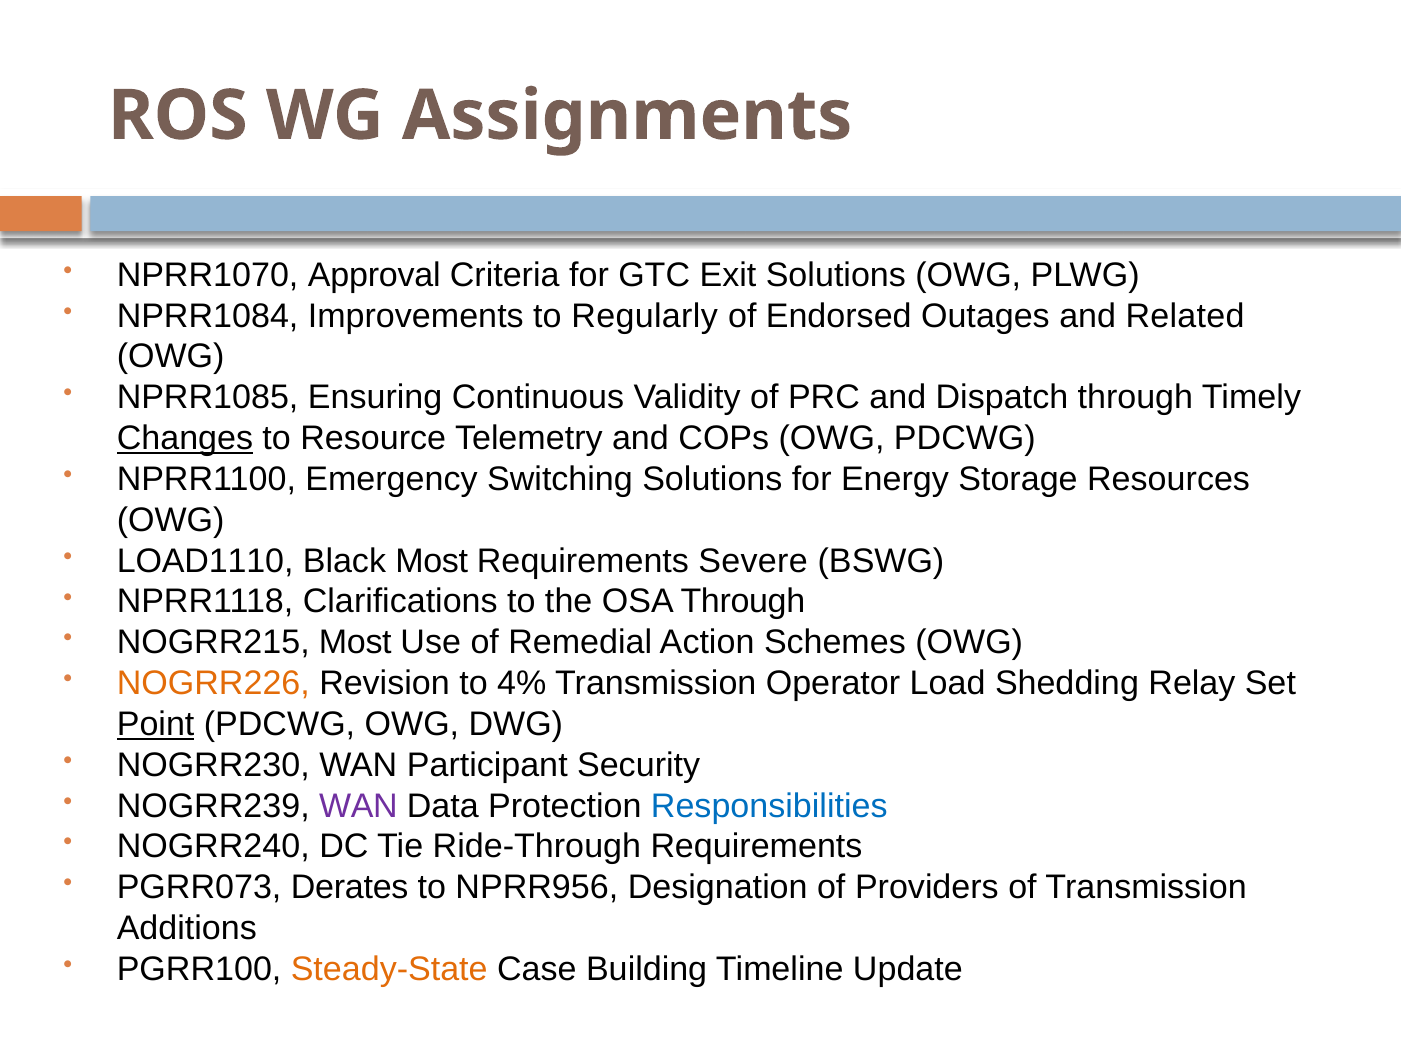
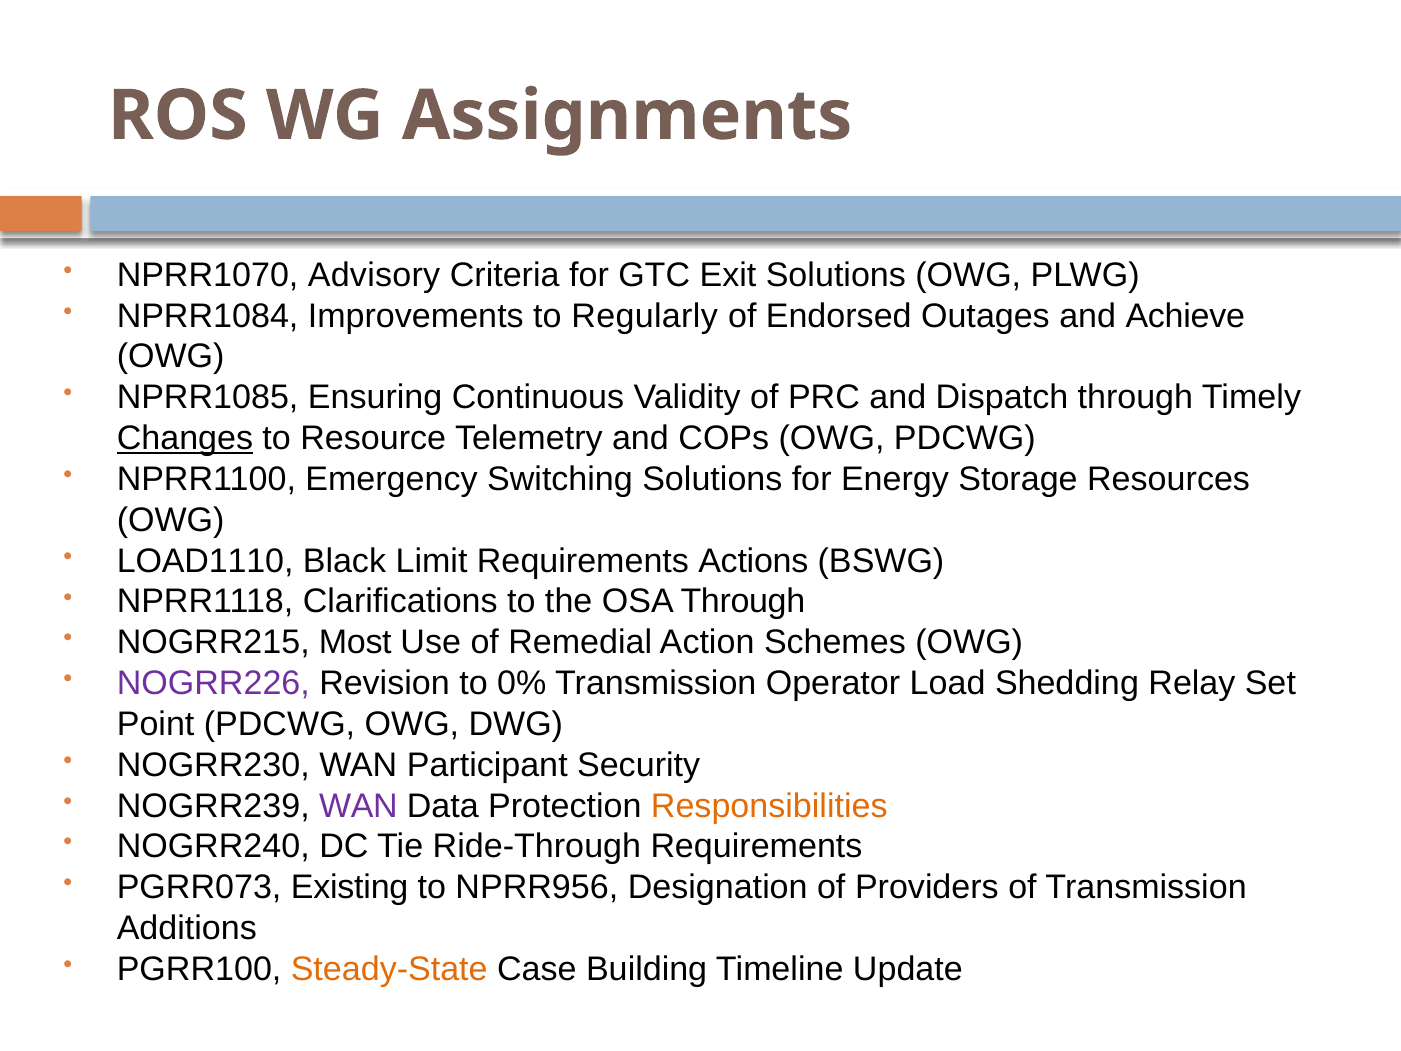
Approval: Approval -> Advisory (374, 275)
Related: Related -> Achieve (1185, 316)
Black Most: Most -> Limit (432, 561)
Severe: Severe -> Actions (753, 561)
NOGRR226 colour: orange -> purple (213, 683)
4%: 4% -> 0% (522, 683)
Point underline: present -> none (156, 724)
Responsibilities colour: blue -> orange (769, 806)
Derates: Derates -> Existing (350, 887)
